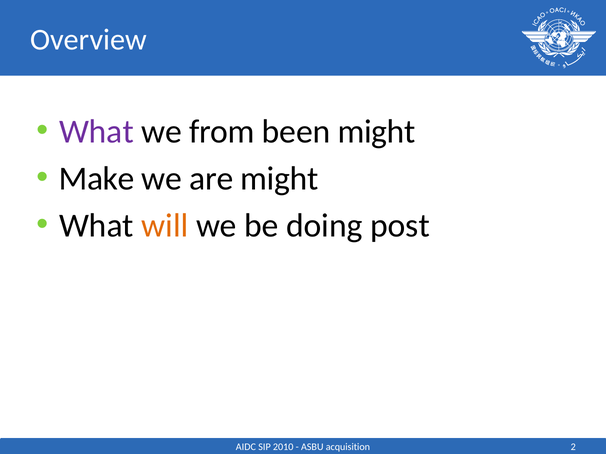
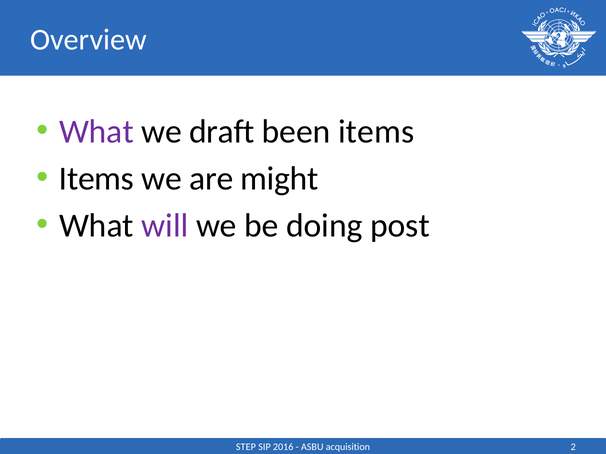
from: from -> draft (222, 132)
been might: might -> items (376, 132)
Make: Make -> Items (97, 179)
will colour: orange -> purple (165, 226)
AIDC: AIDC -> STEP (246, 448)
2010: 2010 -> 2016 (283, 448)
